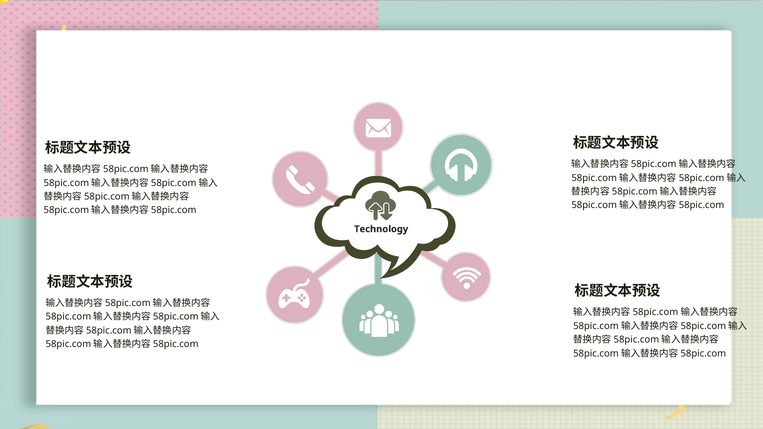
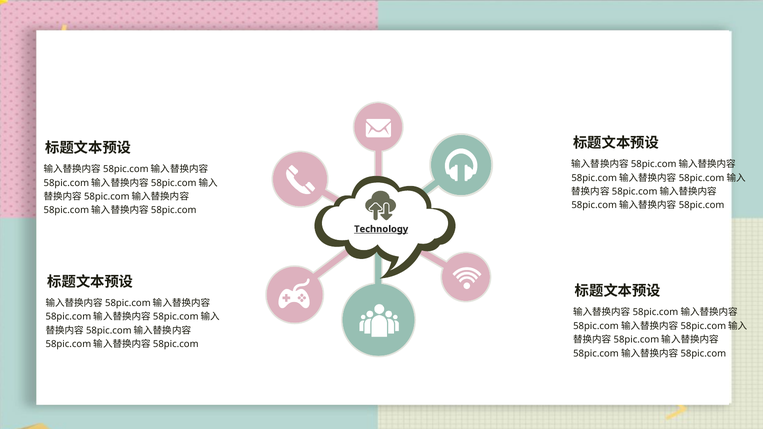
Technology underline: none -> present (381, 229)
